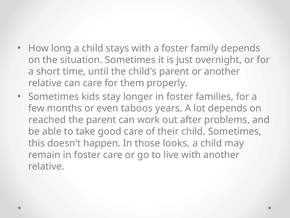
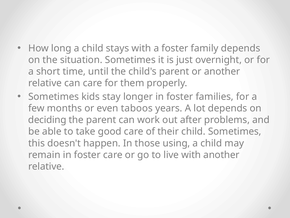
reached: reached -> deciding (47, 120)
looks: looks -> using (176, 143)
